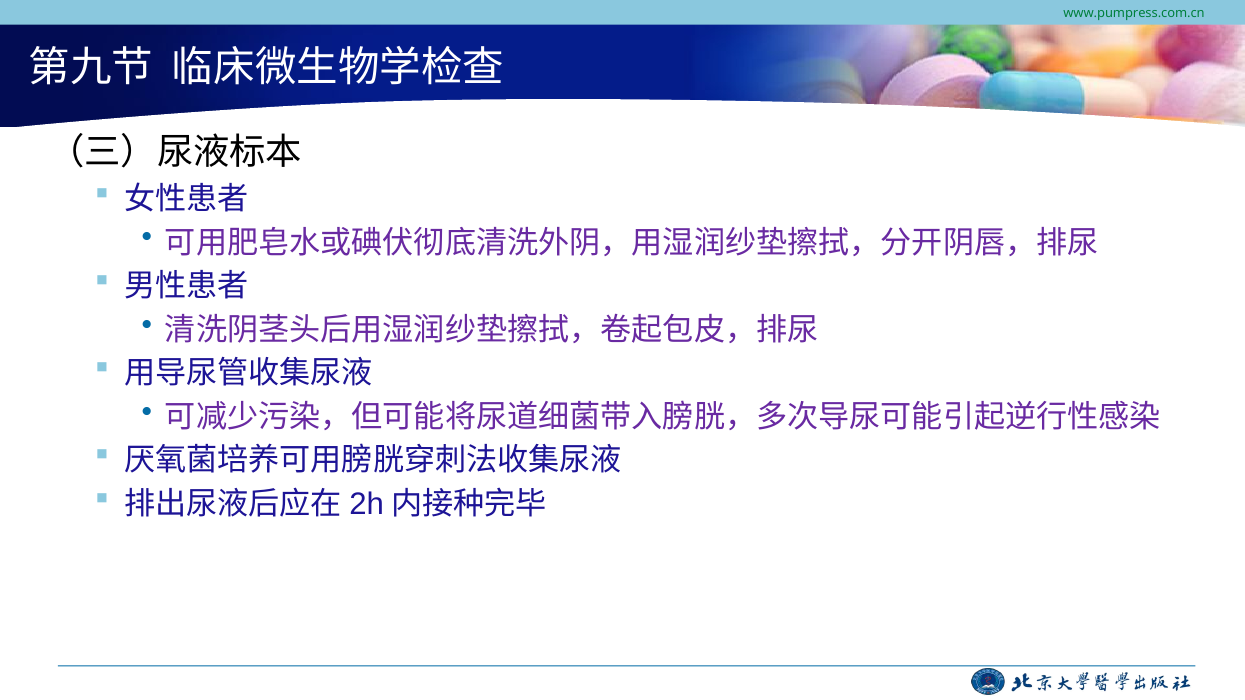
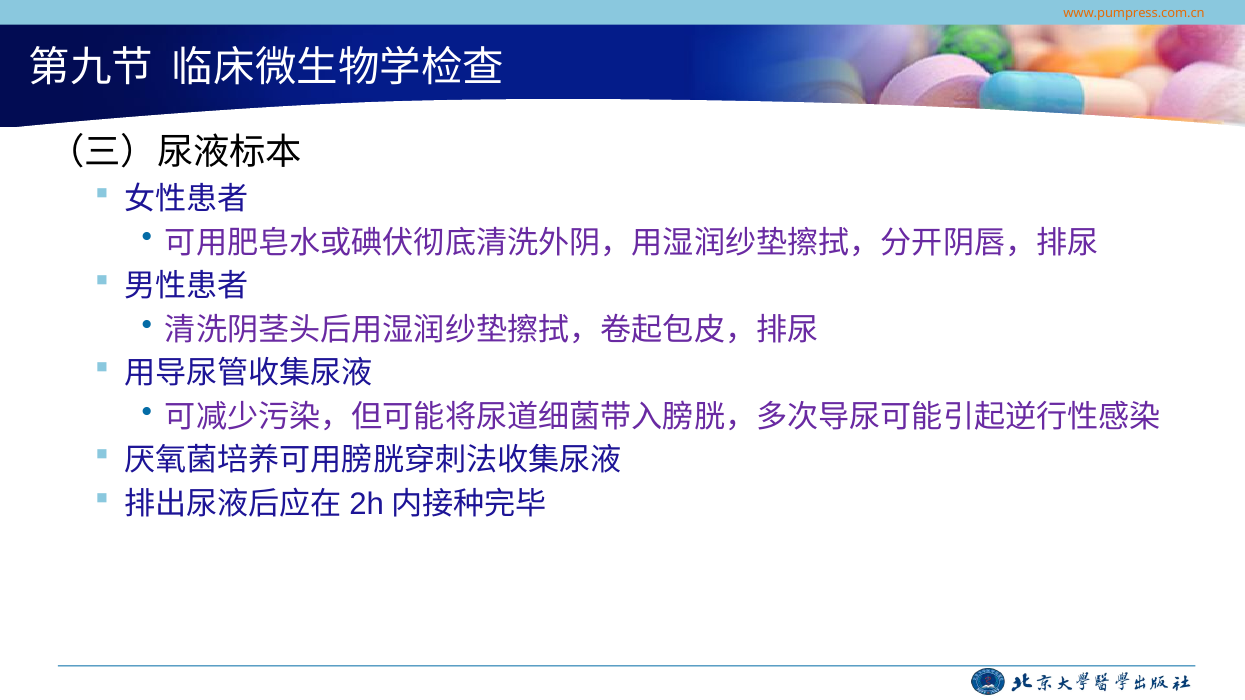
www.pumpress.com.cn colour: green -> orange (1134, 13)
